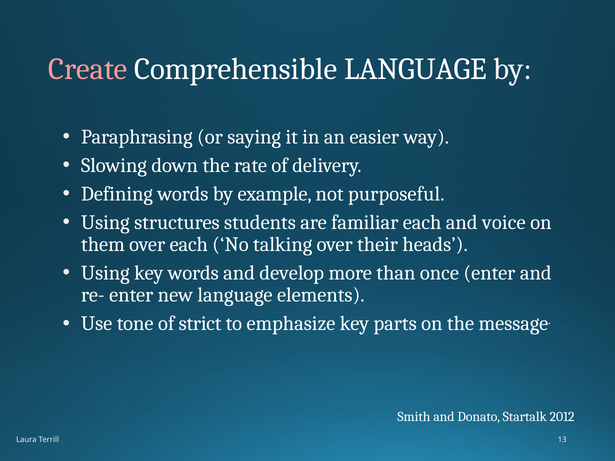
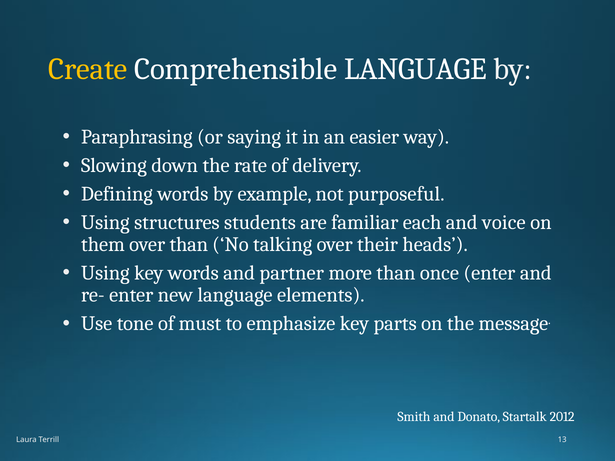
Create colour: pink -> yellow (88, 69)
over each: each -> than (189, 245)
develop: develop -> partner (292, 273)
strict: strict -> must (200, 324)
